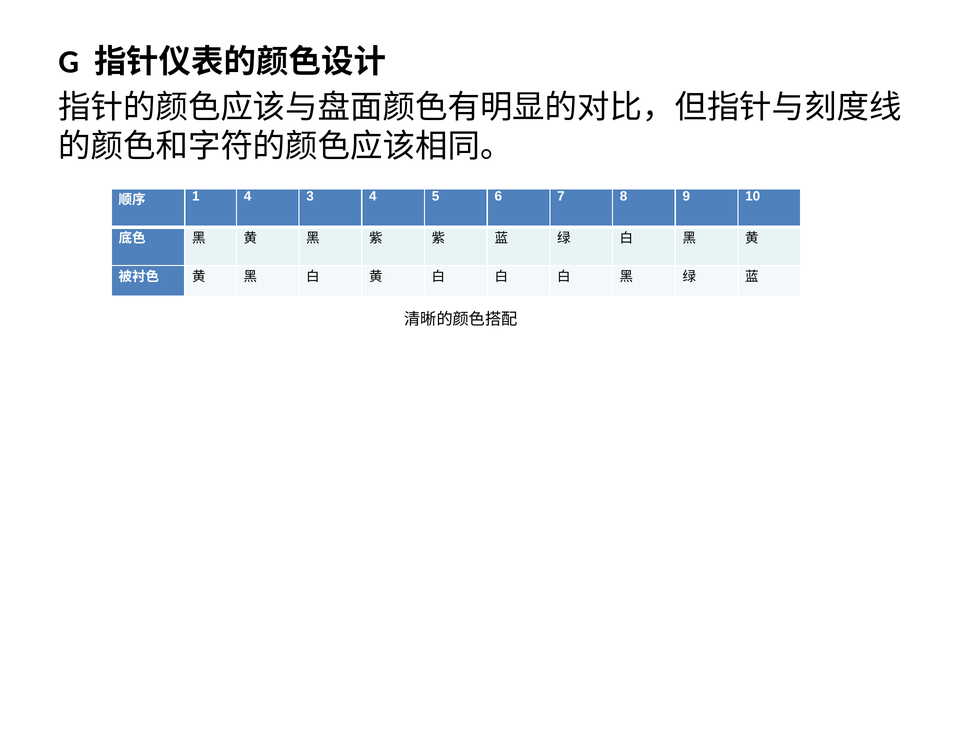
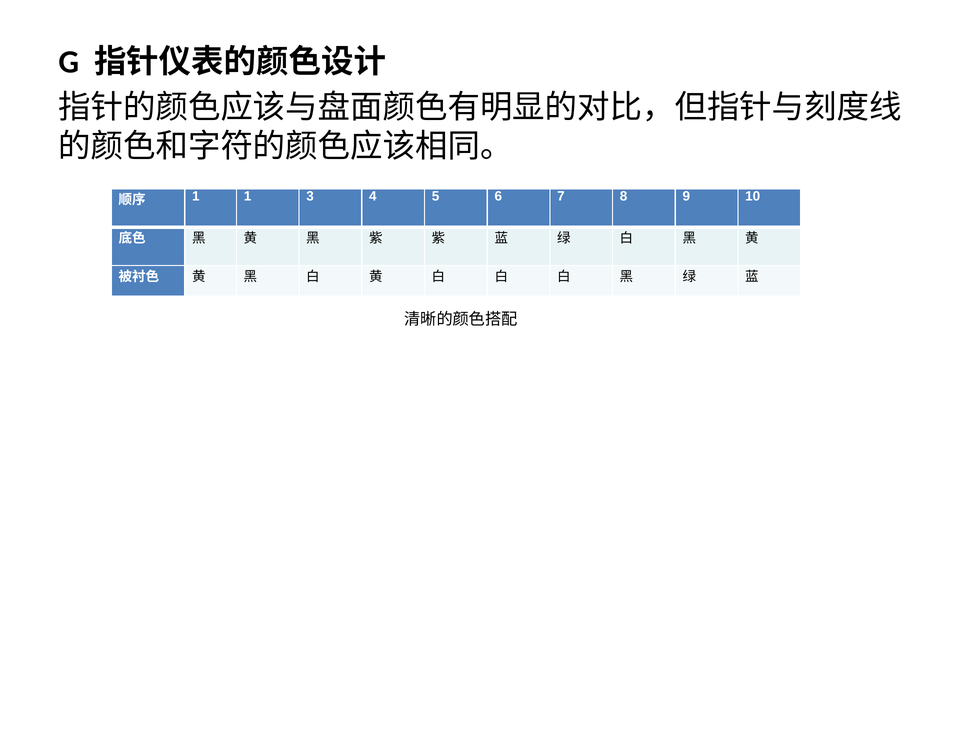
1 4: 4 -> 1 (248, 196)
